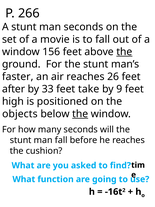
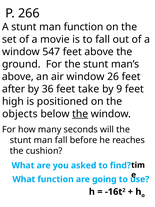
man seconds: seconds -> function (84, 27)
156: 156 -> 547 (51, 52)
the underline: present -> none (124, 52)
faster: faster -> above (18, 76)
air reaches: reaches -> window (85, 76)
33: 33 -> 36 (48, 89)
